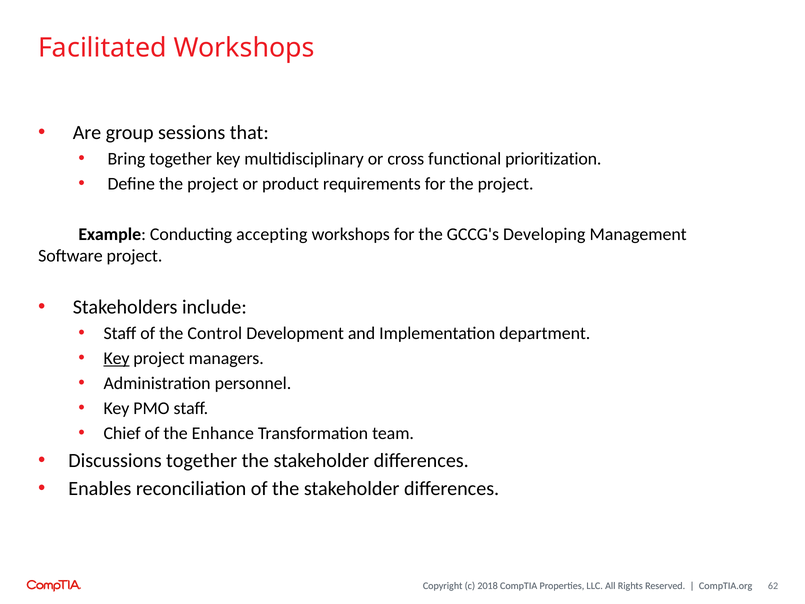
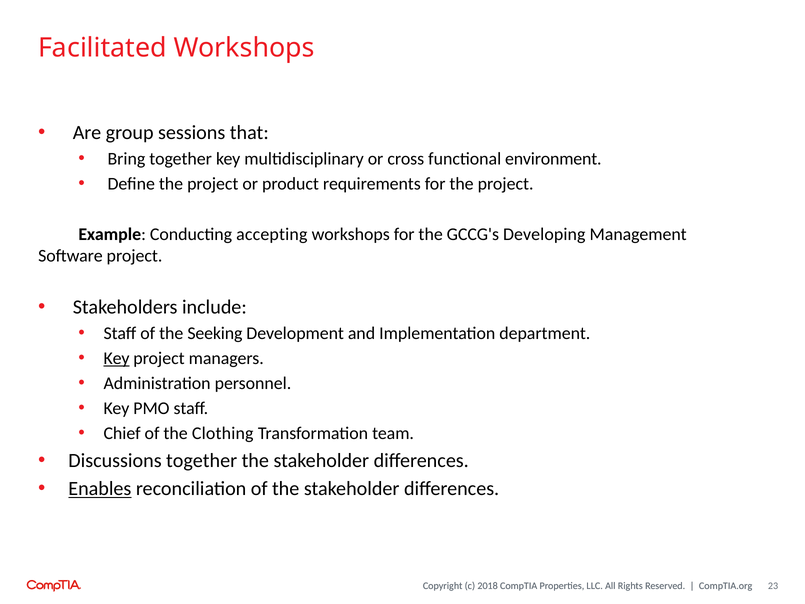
prioritization: prioritization -> environment (553, 159)
Control: Control -> Seeking (215, 333)
Enhance: Enhance -> Clothing (223, 433)
Enables underline: none -> present (100, 488)
62: 62 -> 23 (773, 585)
